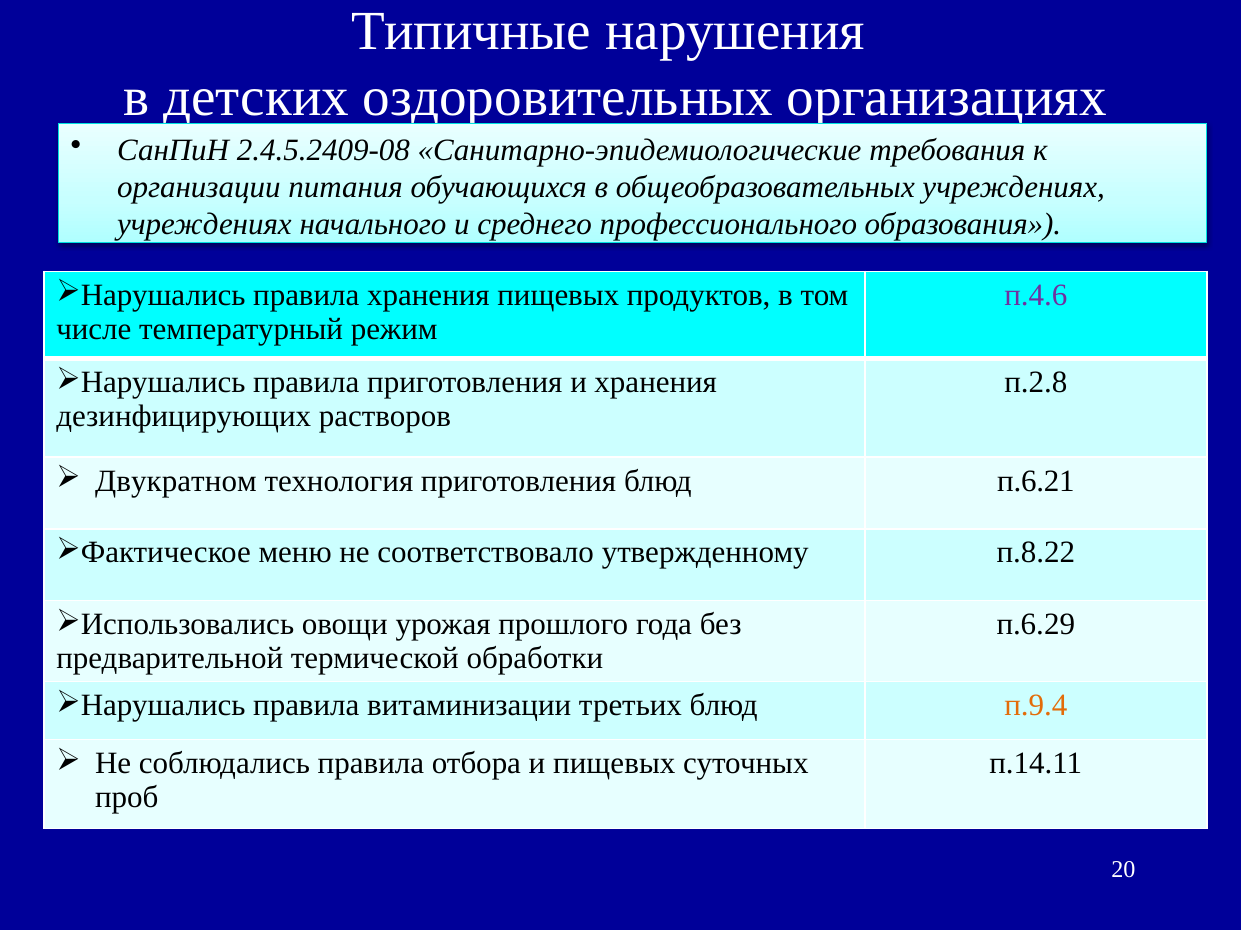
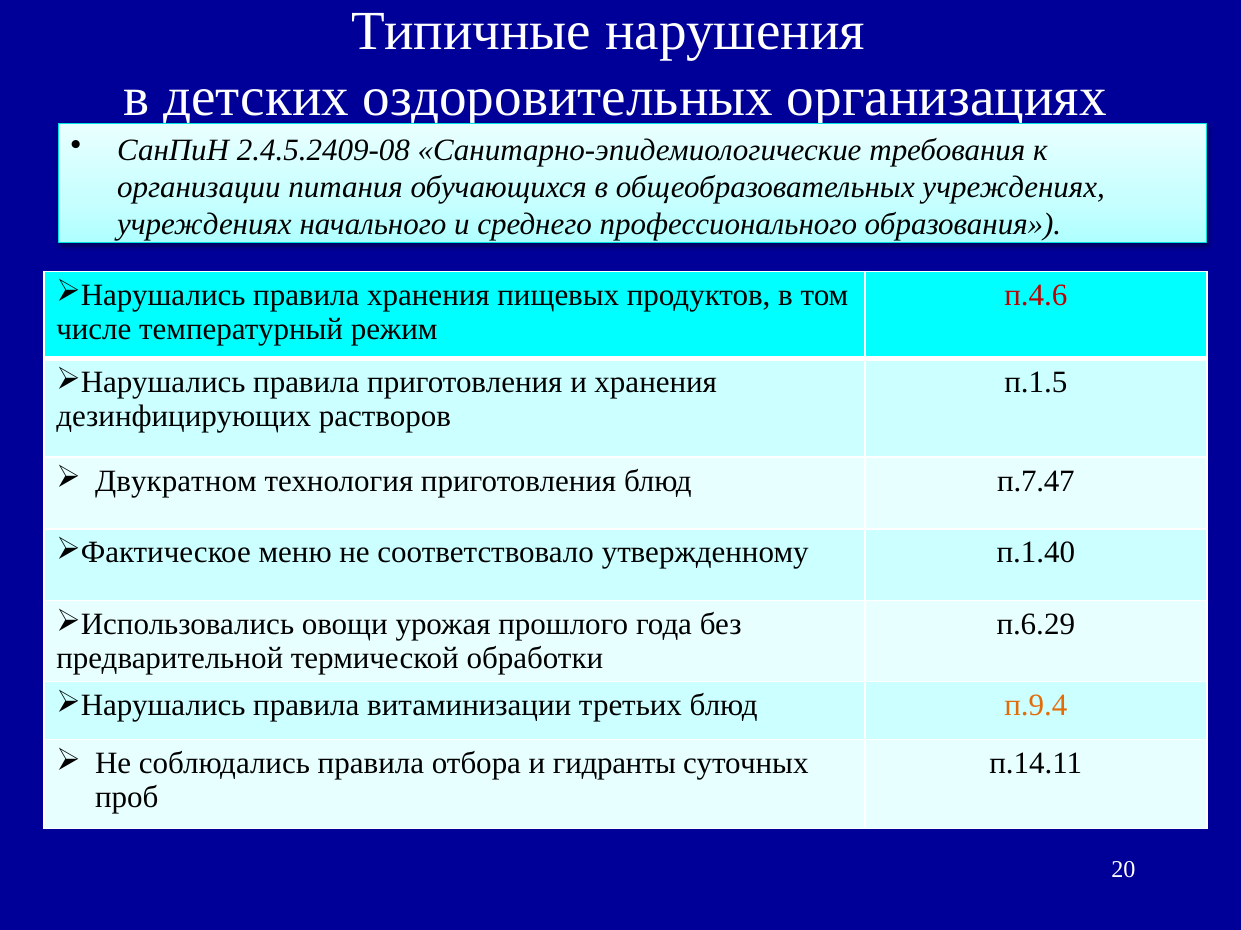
п.4.6 colour: purple -> red (1036, 295)
п.2.8: п.2.8 -> п.1.5 (1036, 382)
п.6.21: п.6.21 -> п.7.47 (1036, 481)
п.8.22: п.8.22 -> п.1.40 (1036, 553)
и пищевых: пищевых -> гидранты (614, 764)
